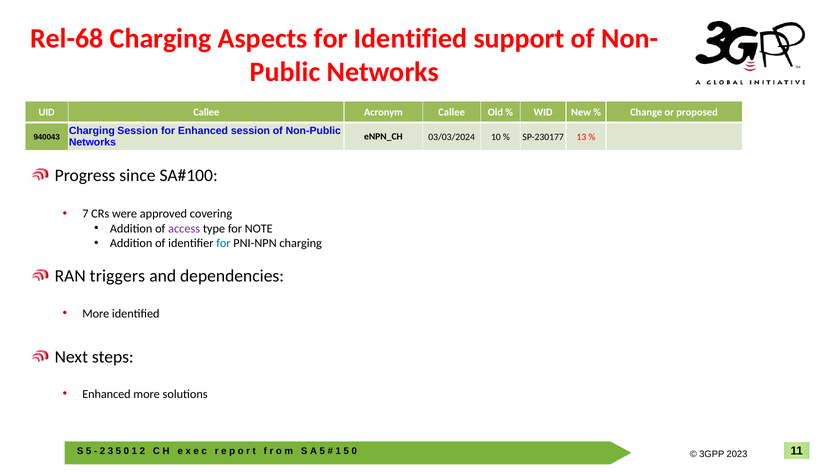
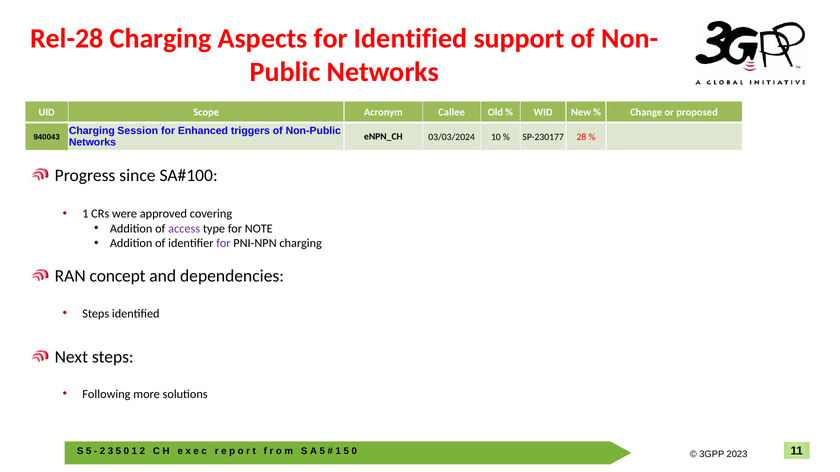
Rel-68: Rel-68 -> Rel-28 (67, 39)
UID Callee: Callee -> Scope (206, 113)
Enhanced session: session -> triggers (250, 131)
13: 13 -> 28 (581, 137)
7: 7 -> 1 (85, 214)
for colour: blue -> purple (223, 243)
triggers: triggers -> concept (118, 276)
More: More -> Steps (96, 314)
Enhanced: Enhanced -> Following (106, 394)
